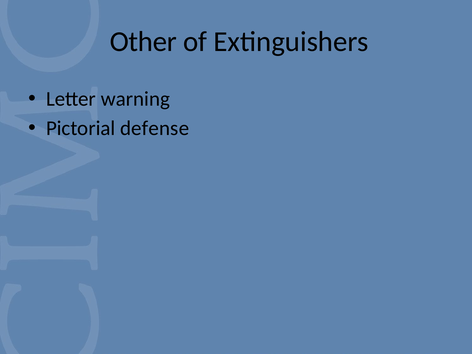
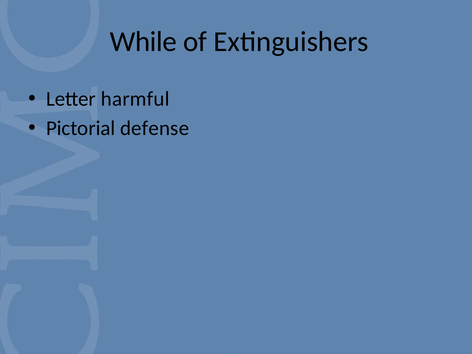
Other: Other -> While (143, 42)
warning: warning -> harmful (135, 99)
